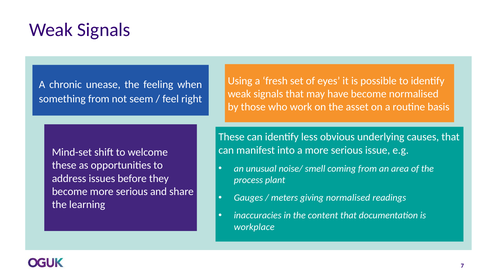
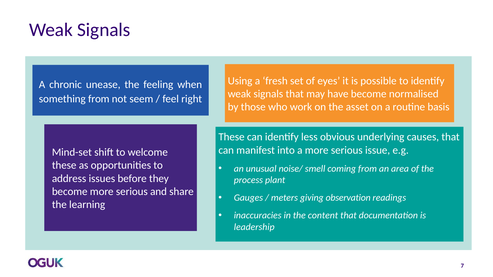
giving normalised: normalised -> observation (348, 198)
workplace: workplace -> leadership (254, 227)
